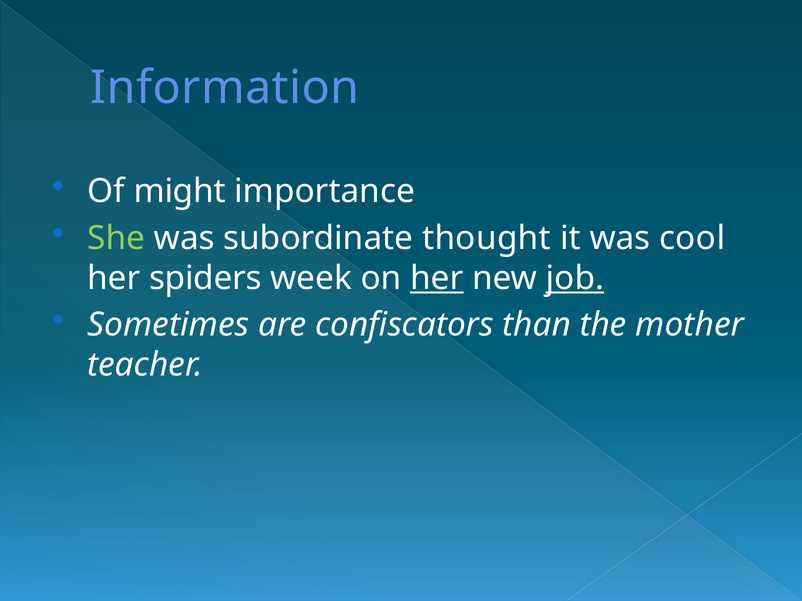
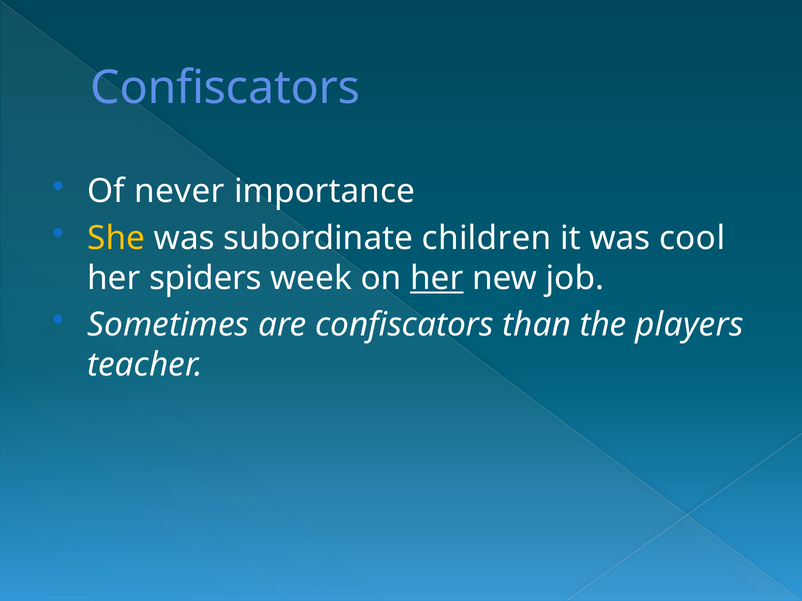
Information: Information -> Confiscators (225, 88)
might: might -> never (179, 191)
She colour: light green -> yellow (116, 238)
thought: thought -> children (487, 238)
job underline: present -> none (575, 278)
mother: mother -> players (690, 325)
